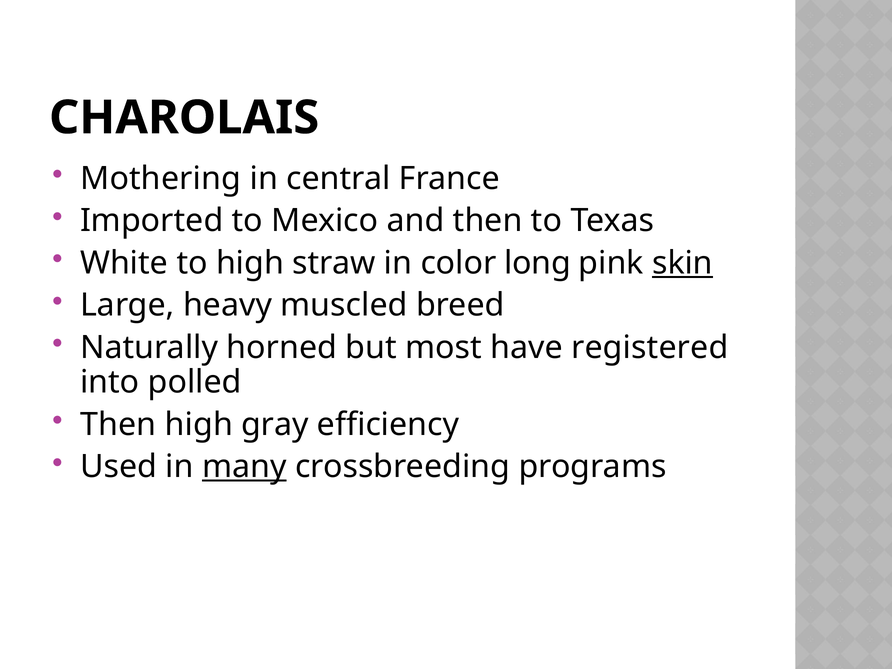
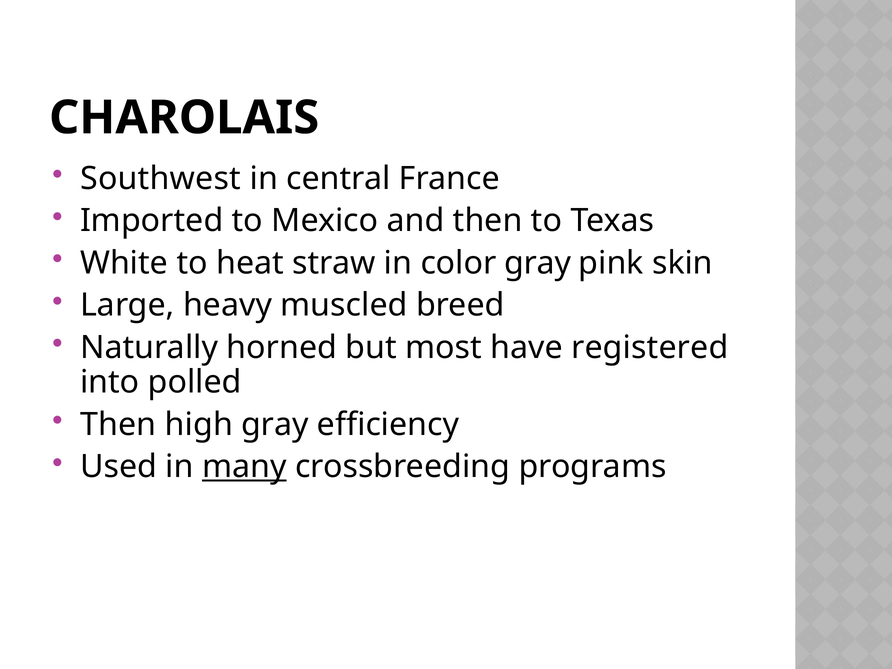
Mothering: Mothering -> Southwest (161, 179)
to high: high -> heat (250, 263)
color long: long -> gray (538, 263)
skin underline: present -> none (683, 263)
